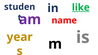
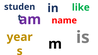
like underline: present -> none (81, 7)
